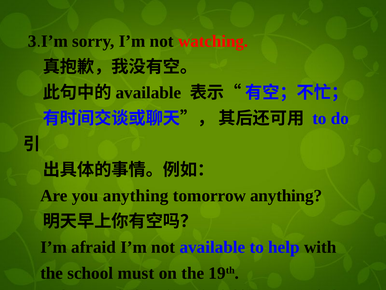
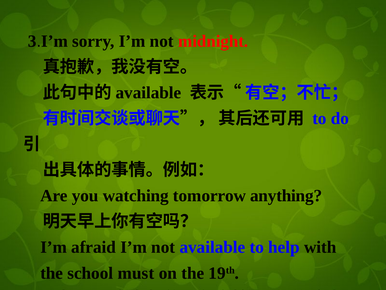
watching: watching -> midnight (213, 41)
you anything: anything -> watching (136, 195)
